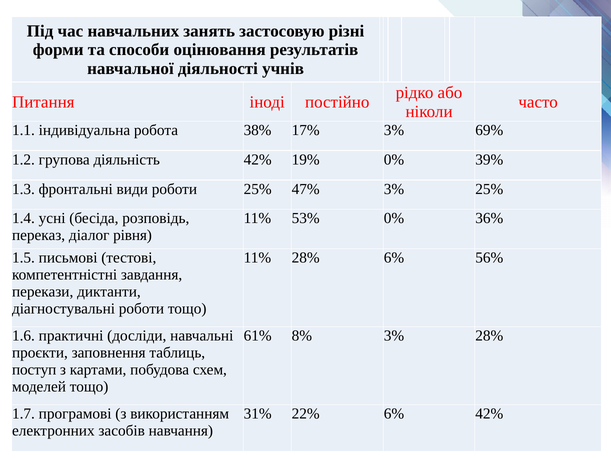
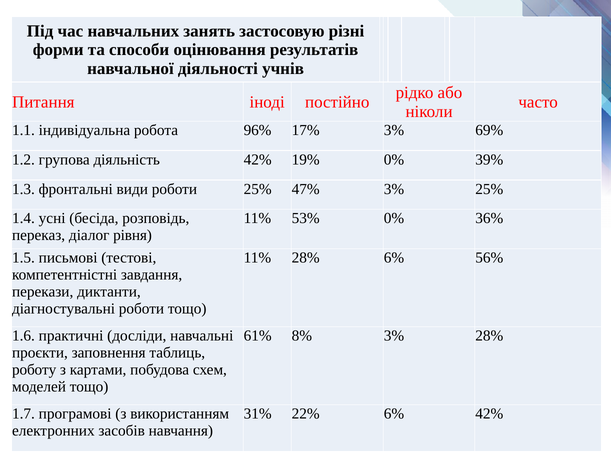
38%: 38% -> 96% (258, 130)
поступ: поступ -> роботу (34, 370)
